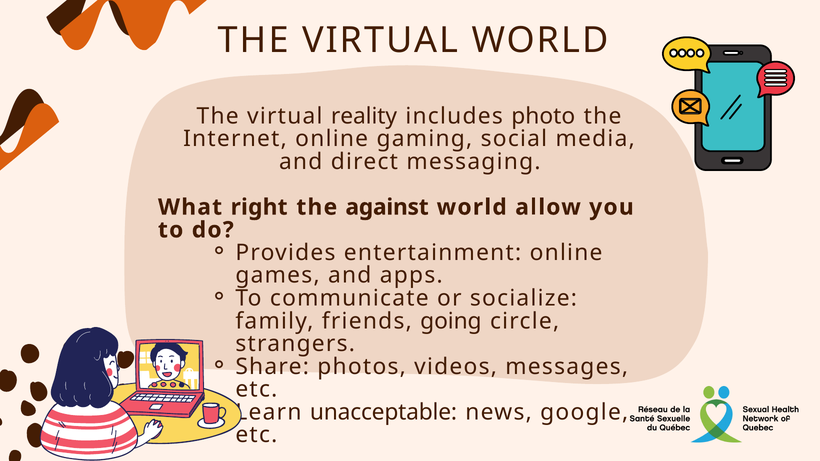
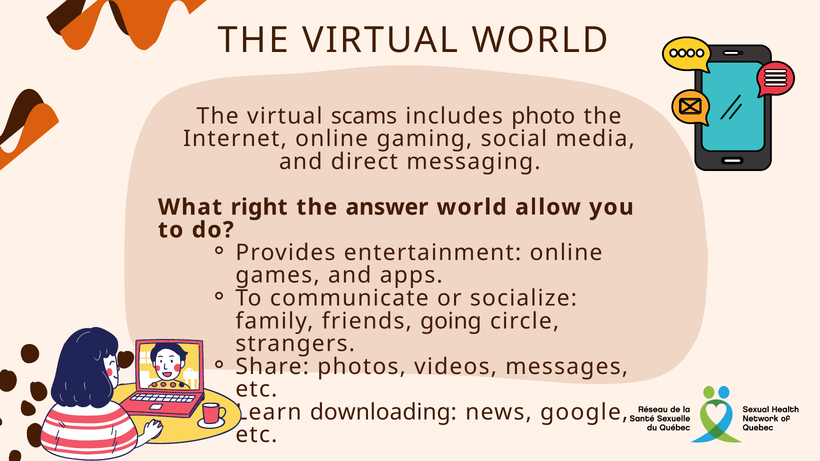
reality: reality -> scams (364, 116)
against: against -> answer (387, 207)
unacceptable: unacceptable -> downloading (383, 412)
